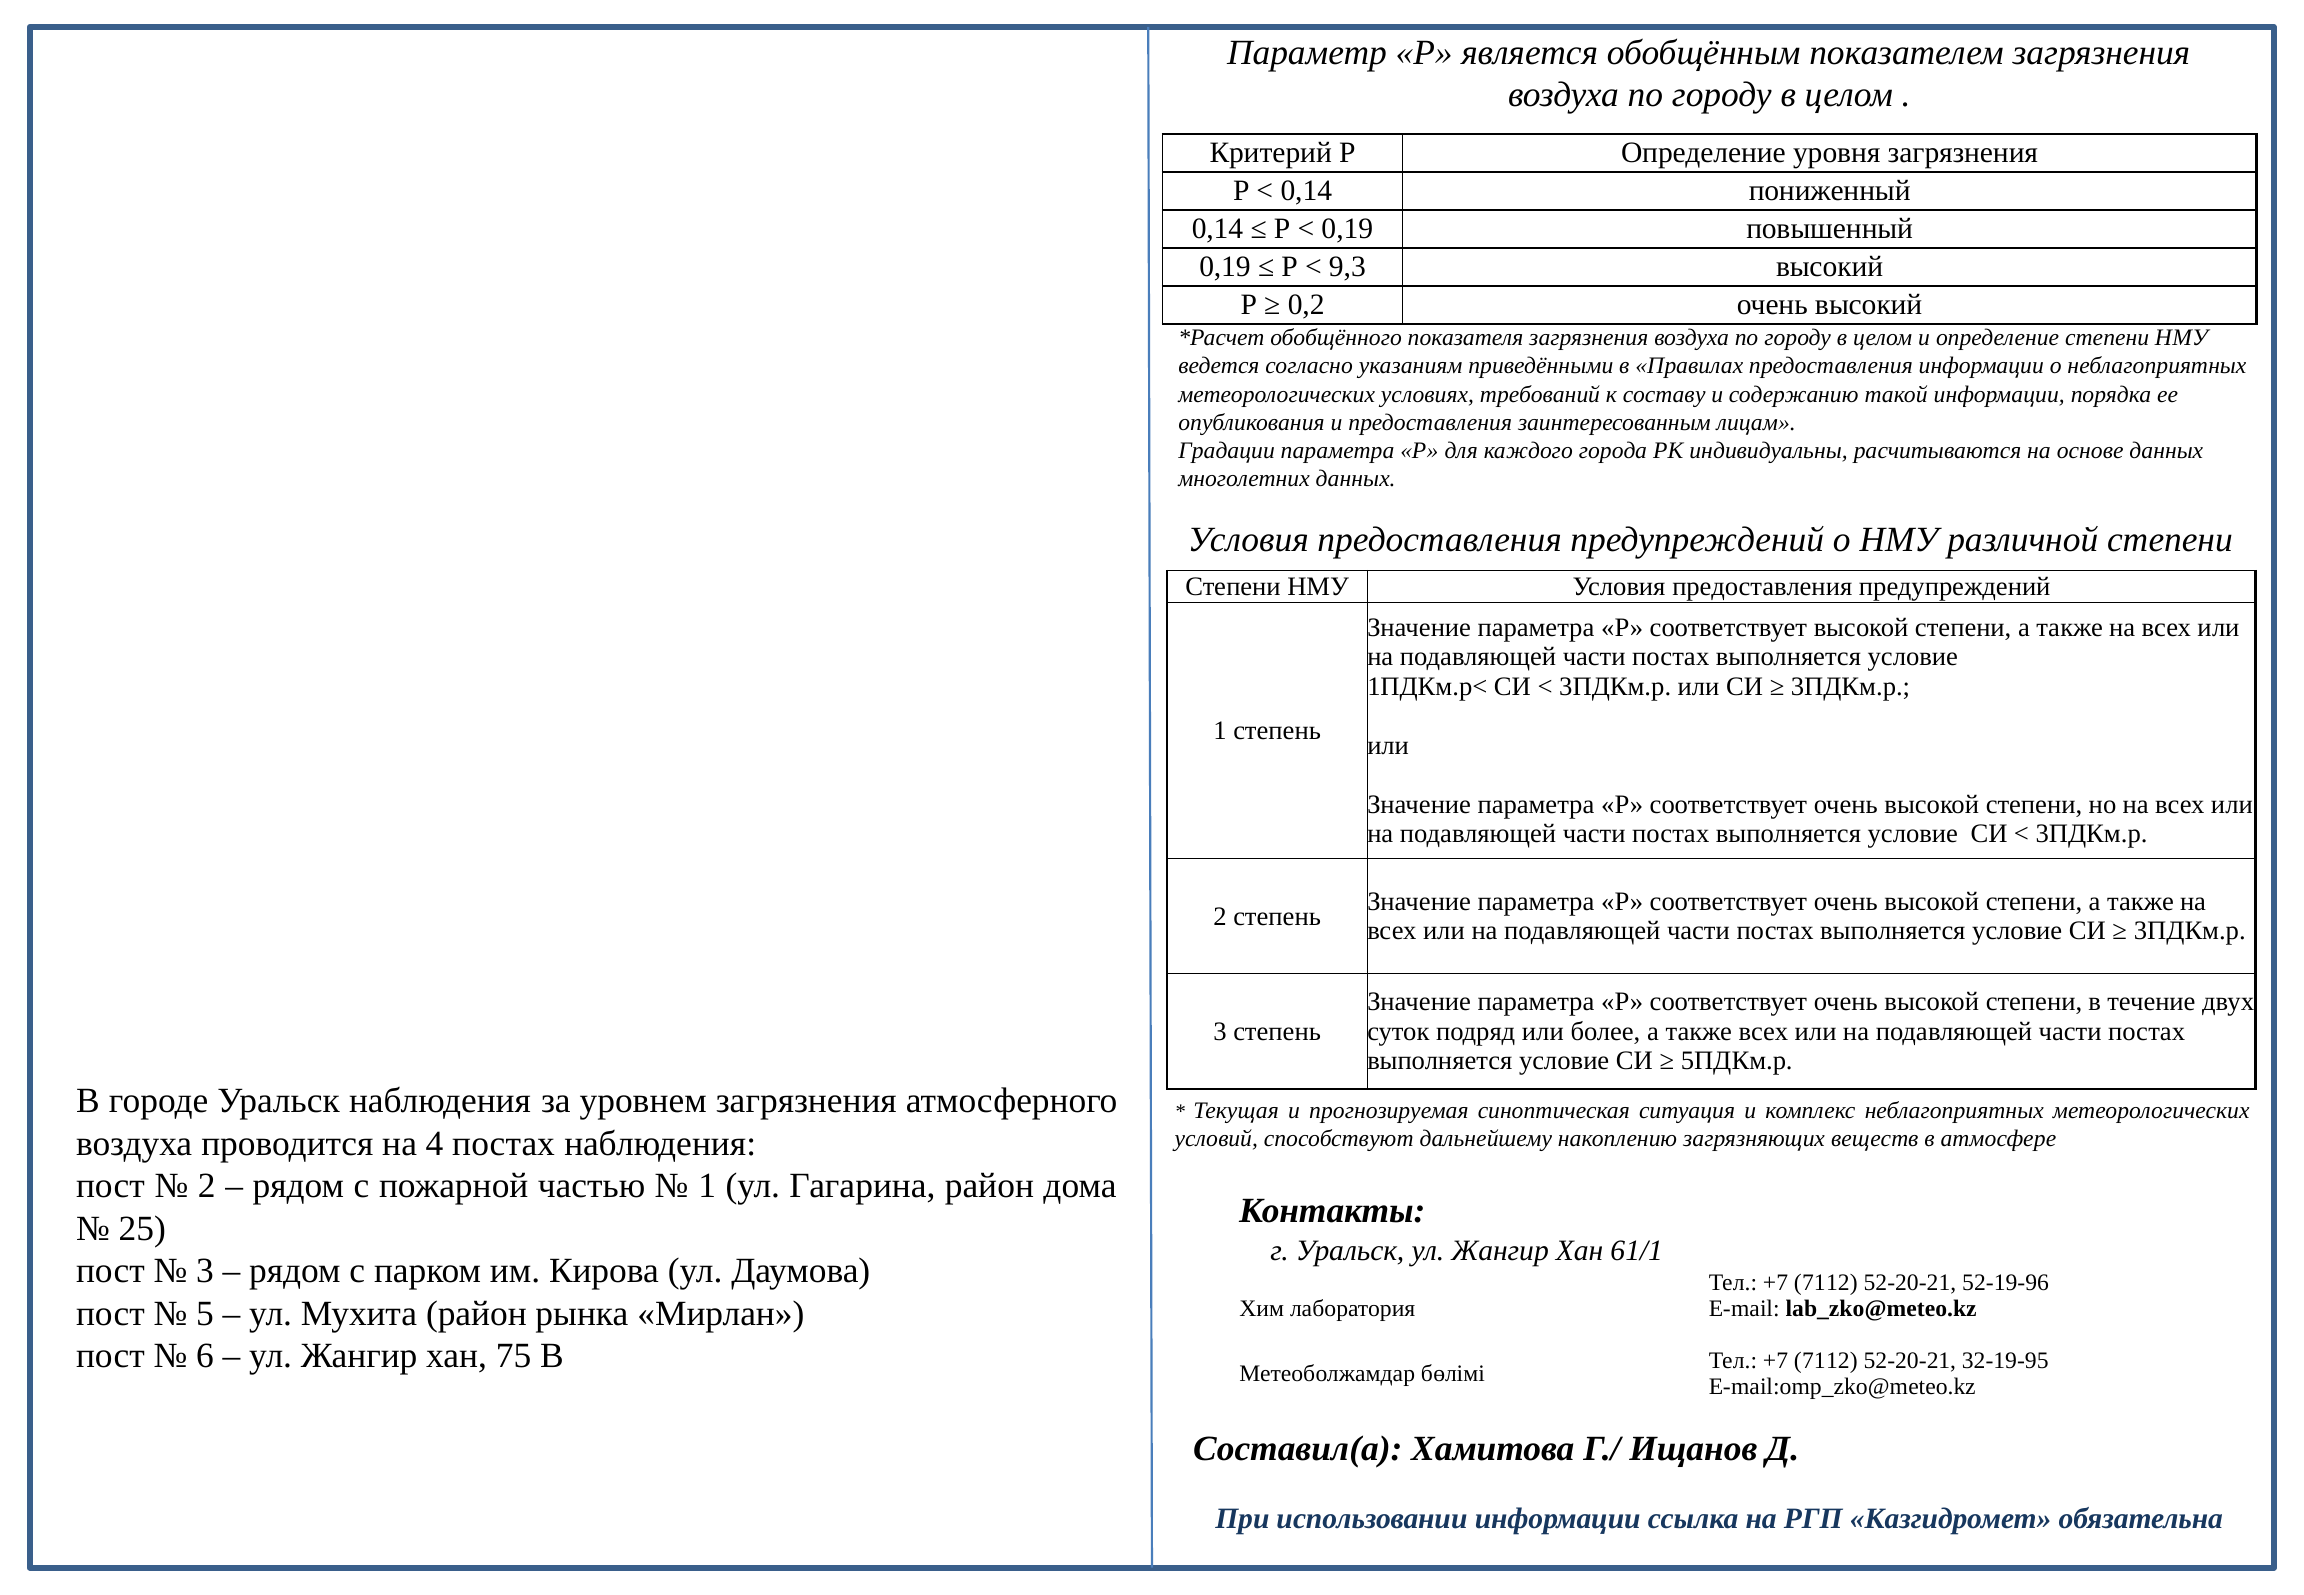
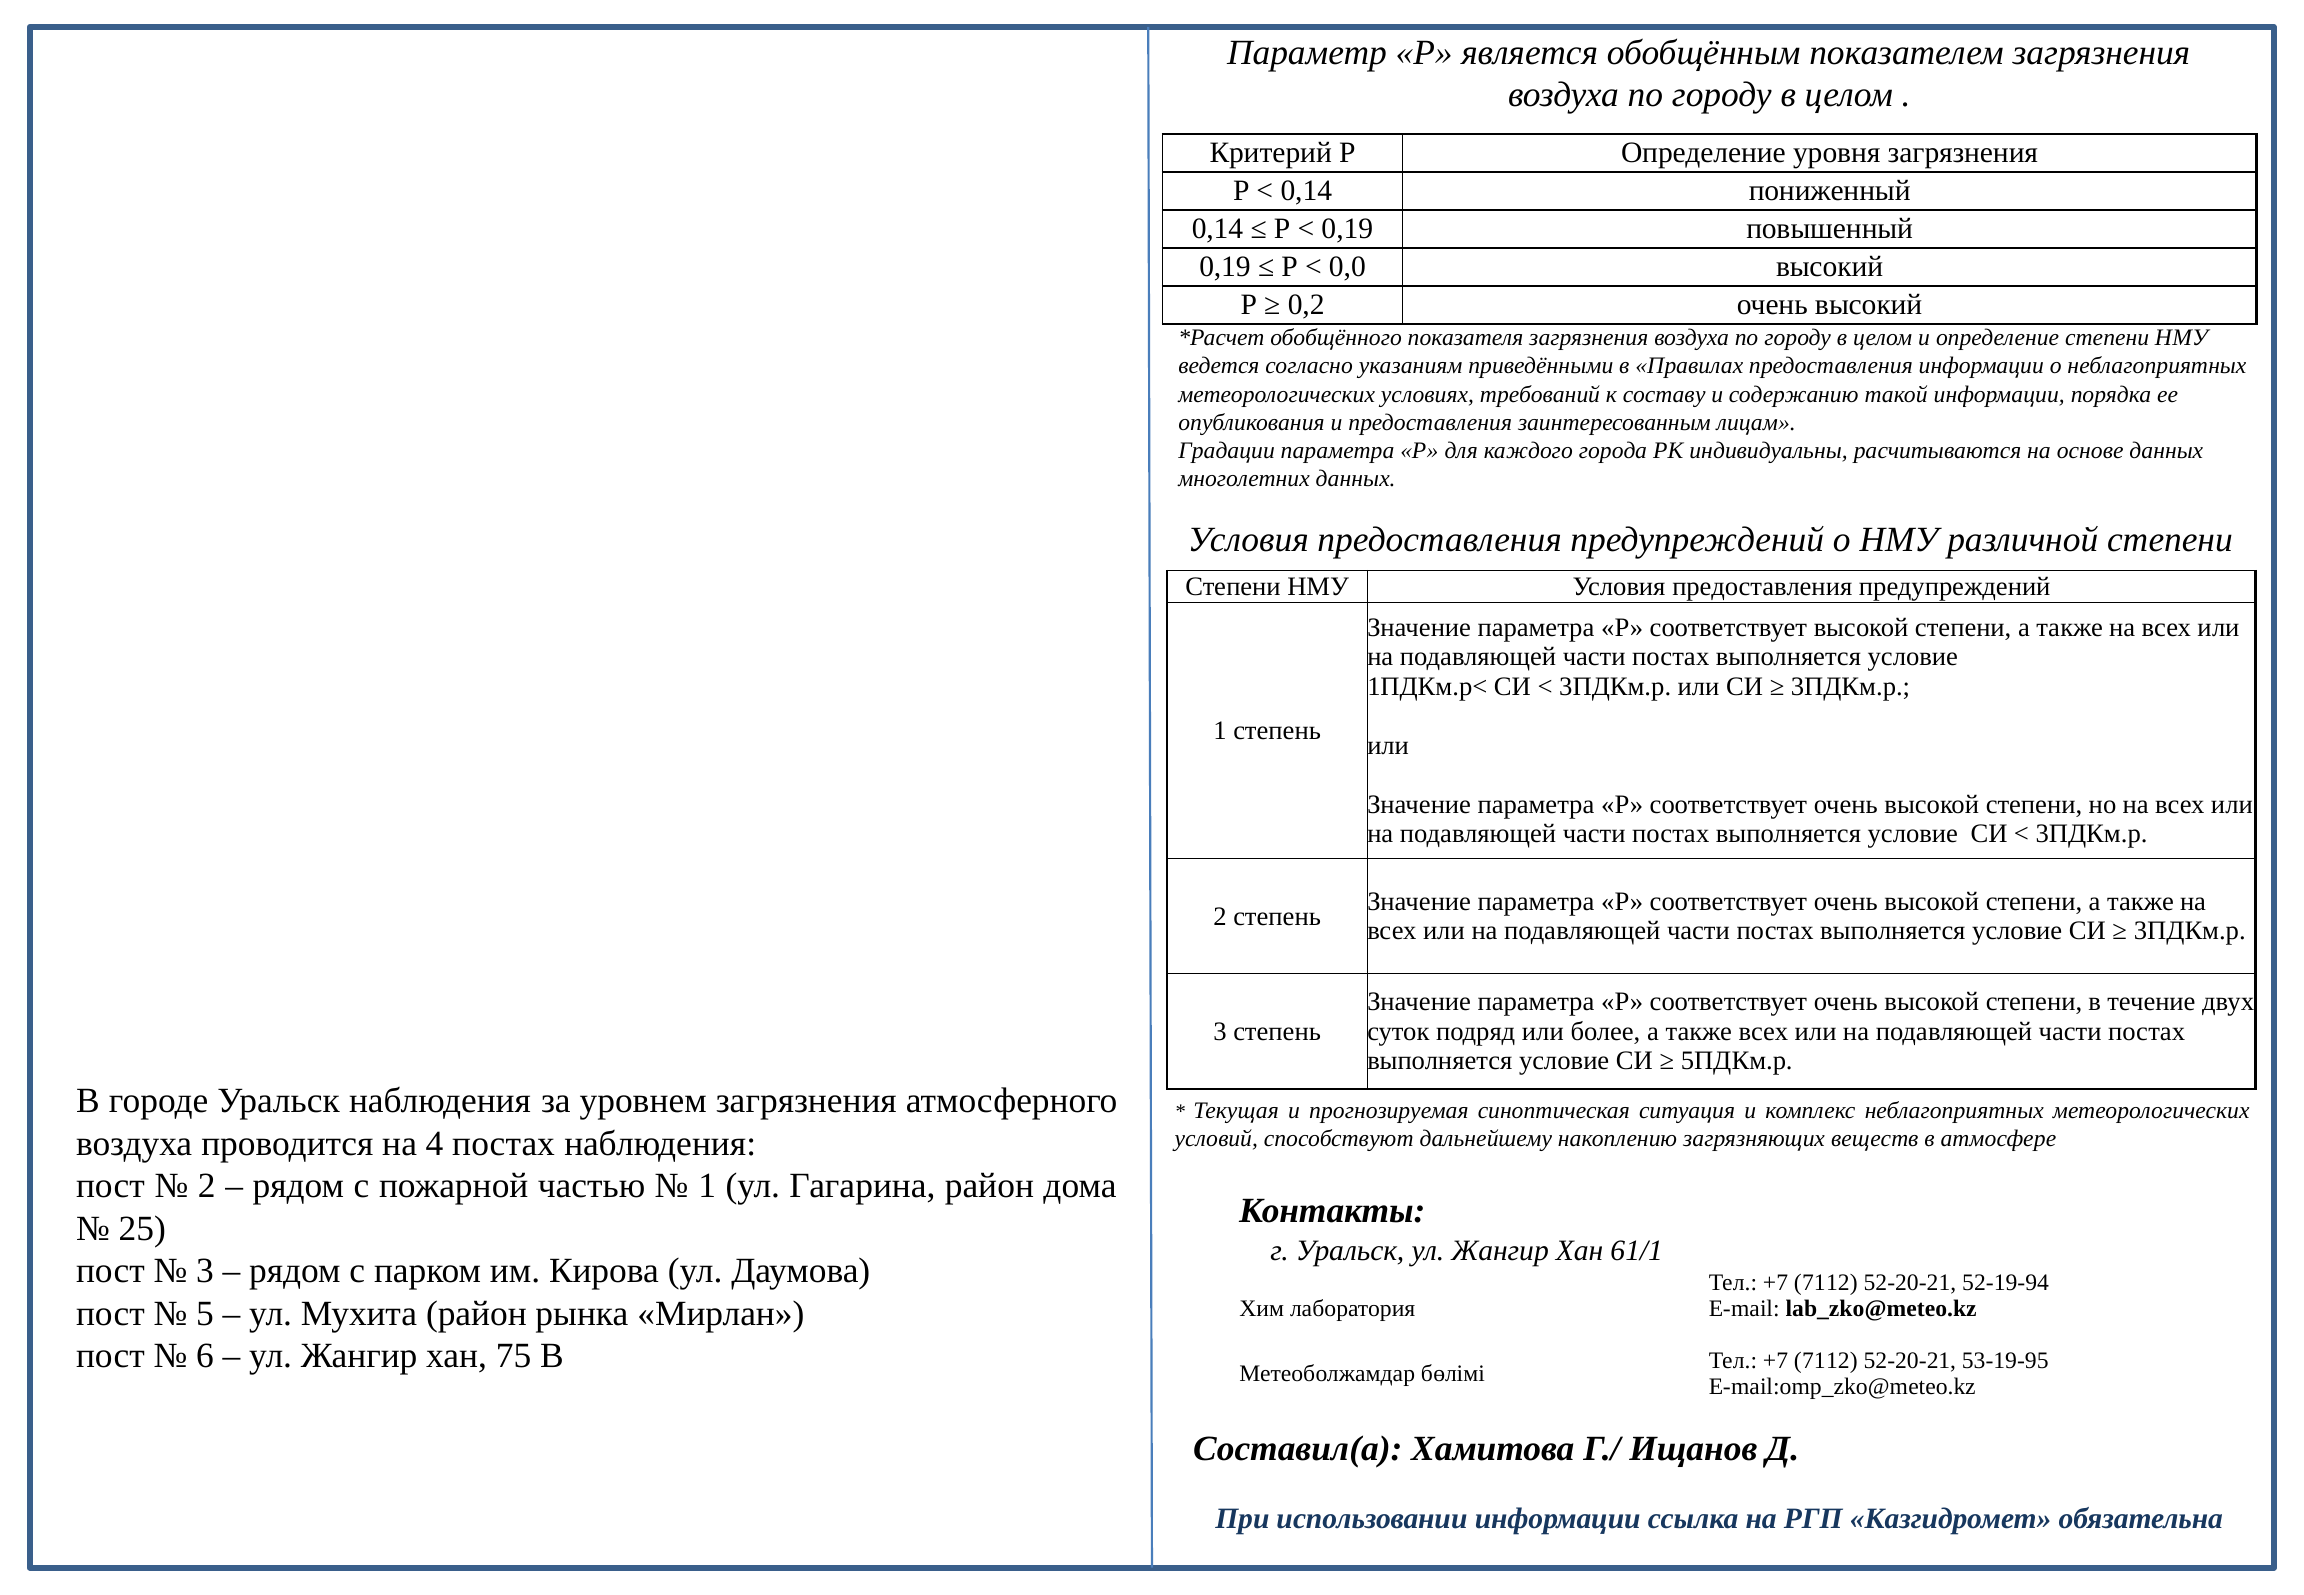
9,3: 9,3 -> 0,0 (1347, 267)
52-19-96: 52-19-96 -> 52-19-94 (2006, 1283)
32-19-95: 32-19-95 -> 53-19-95 (2005, 1361)
